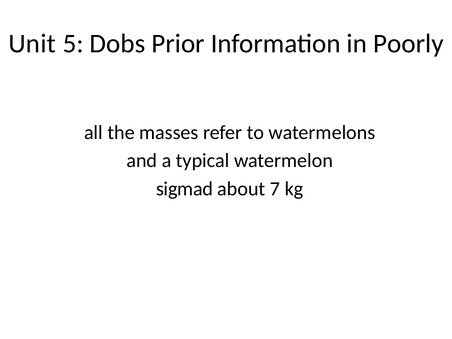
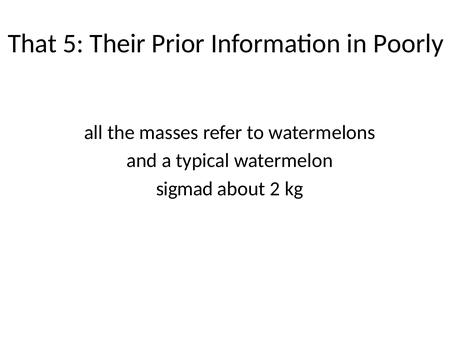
Unit: Unit -> That (32, 44)
Dobs: Dobs -> Their (118, 44)
7: 7 -> 2 (275, 189)
